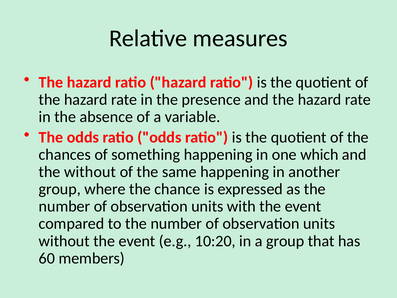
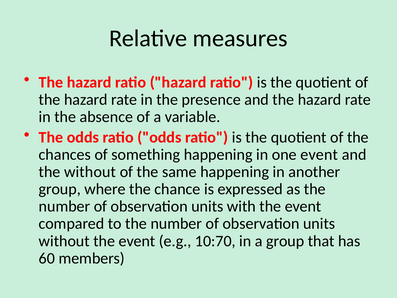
one which: which -> event (319, 154)
10:20: 10:20 -> 10:70 (215, 241)
